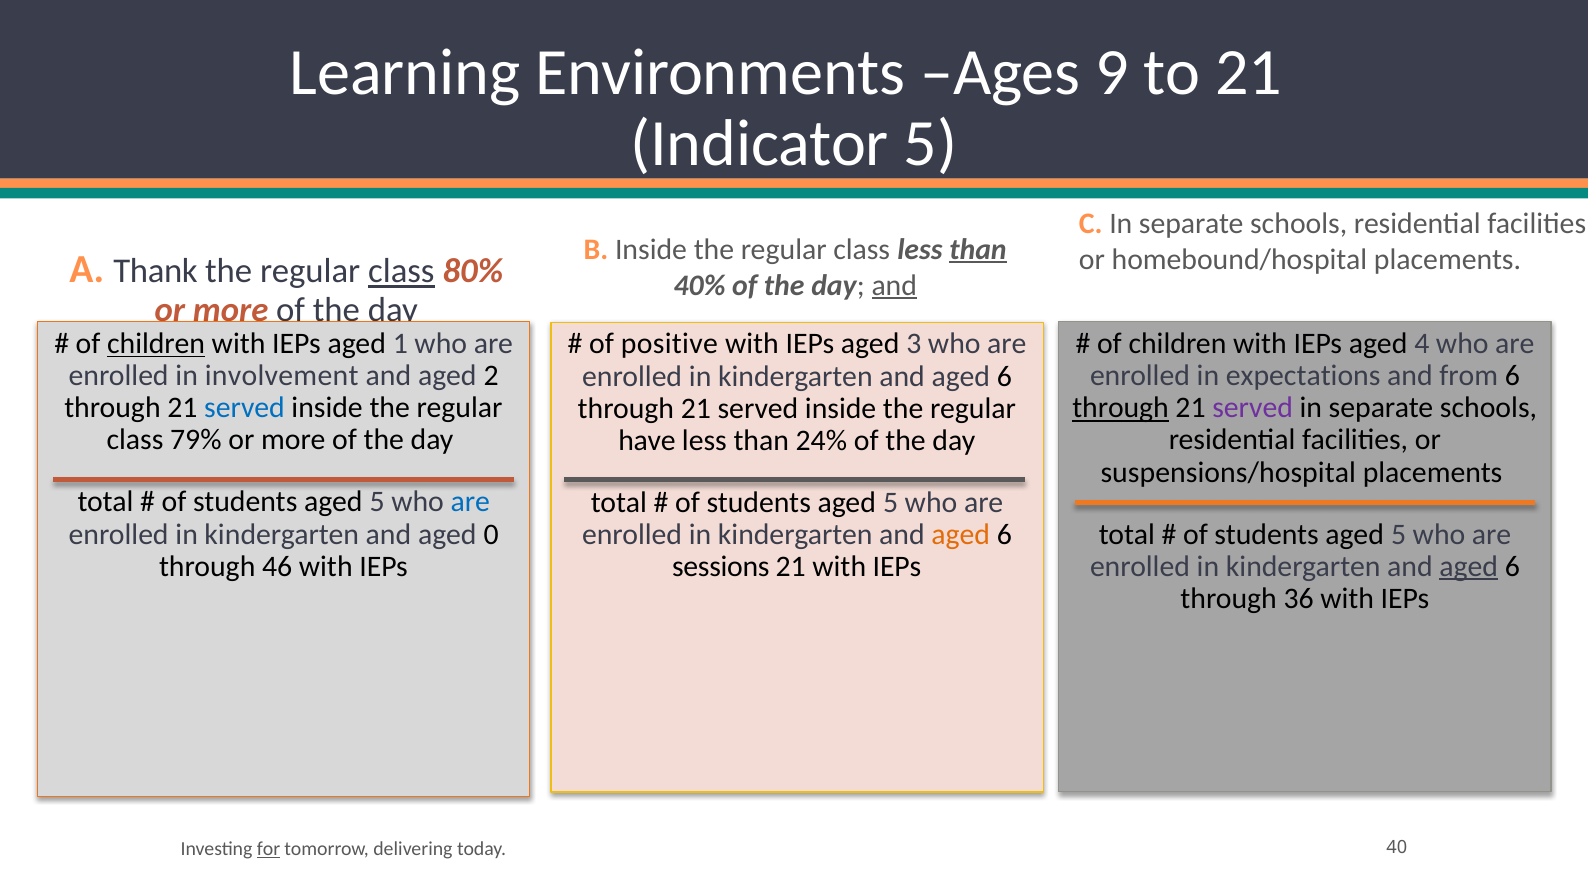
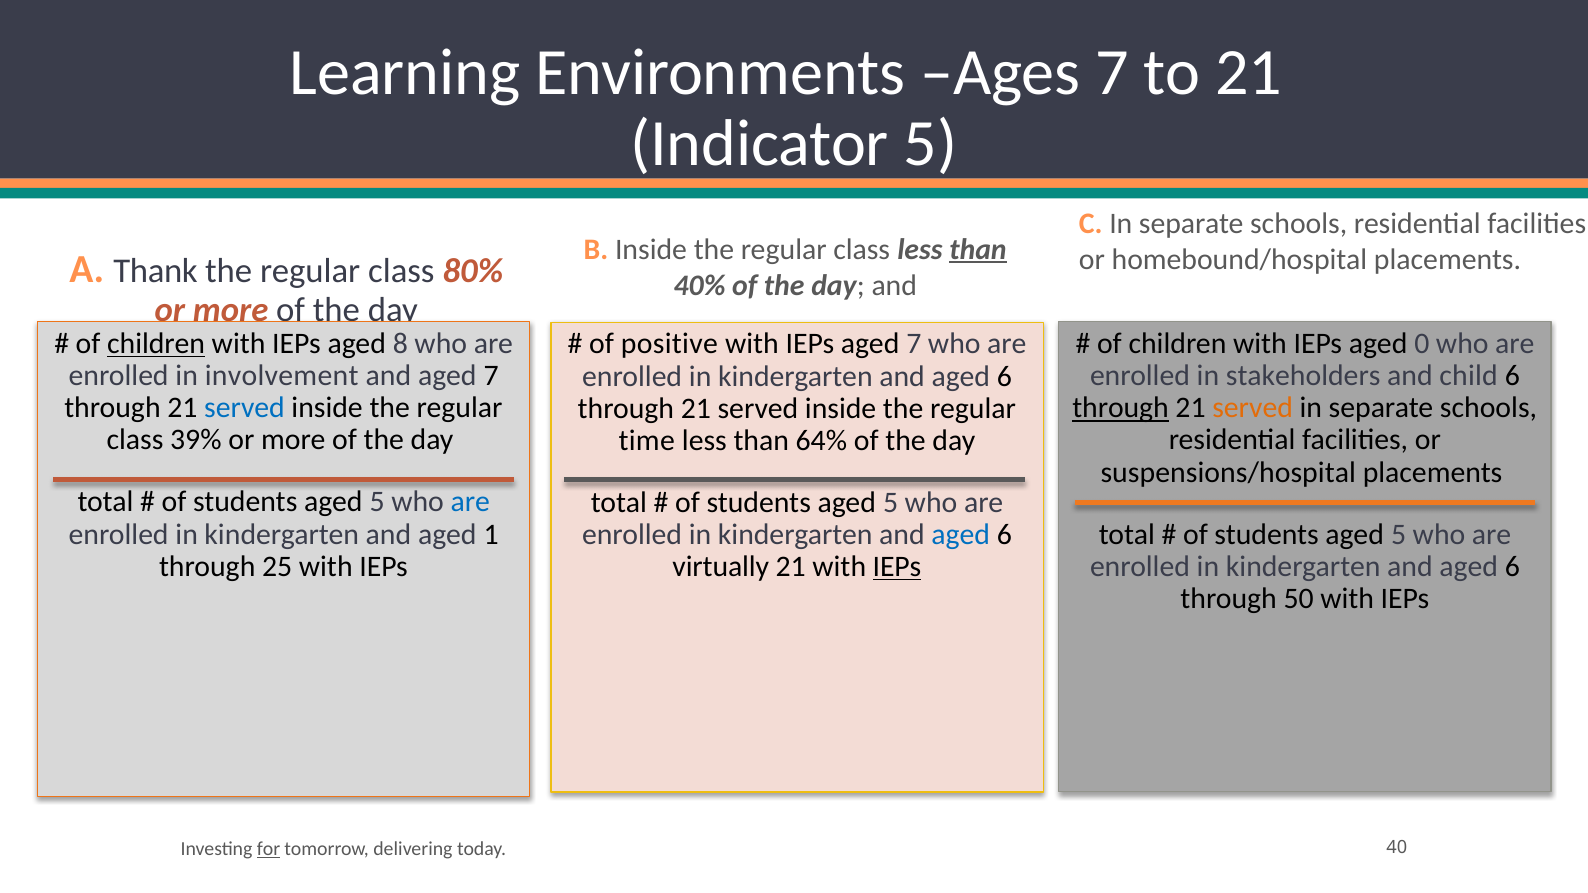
Ages 9: 9 -> 7 (1112, 73)
class underline: present -> none (401, 272)
and underline: present -> none (894, 285)
1: 1 -> 8 (400, 344)
4: 4 -> 0 (1422, 344)
IEPs aged 3: 3 -> 7 (914, 344)
and aged 2: 2 -> 7 (491, 376)
expectations: expectations -> stakeholders (1303, 376)
from: from -> child (1469, 376)
served colour: purple -> orange (1253, 408)
79%: 79% -> 39% (196, 440)
have: have -> time (647, 441)
24%: 24% -> 64% (821, 441)
0: 0 -> 1 (491, 534)
aged colour: orange -> blue (961, 535)
46: 46 -> 25 (277, 566)
aged underline: present -> none (1469, 566)
sessions: sessions -> virtually (721, 567)
IEPs underline: none -> present (897, 567)
36: 36 -> 50 (1299, 599)
